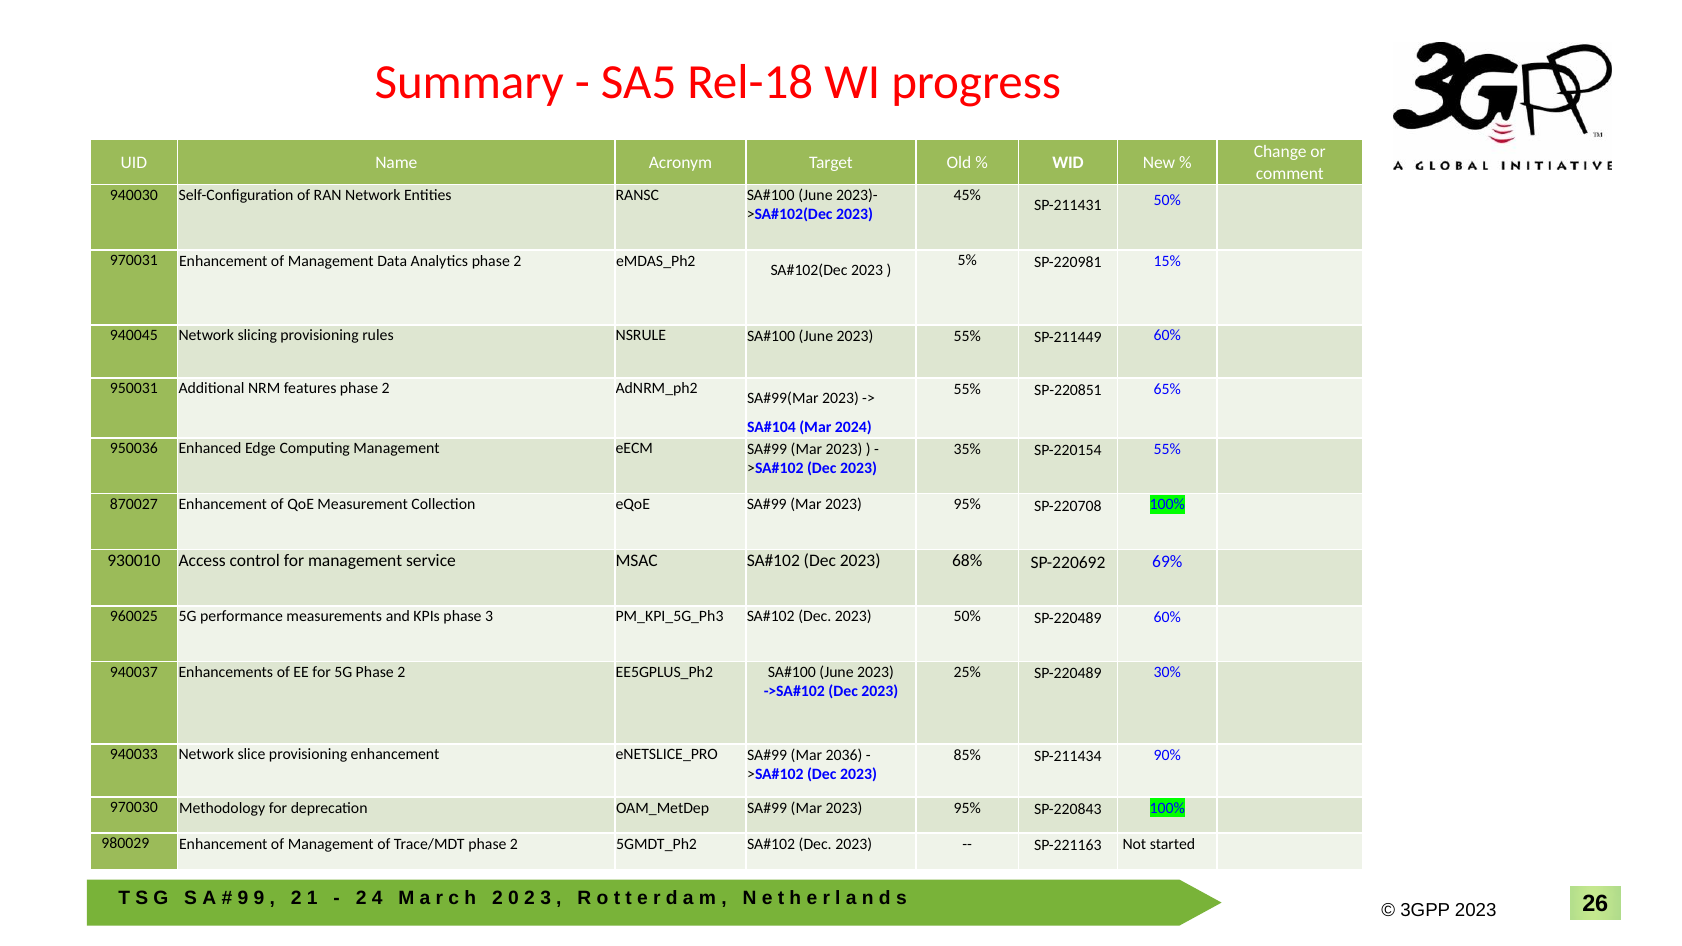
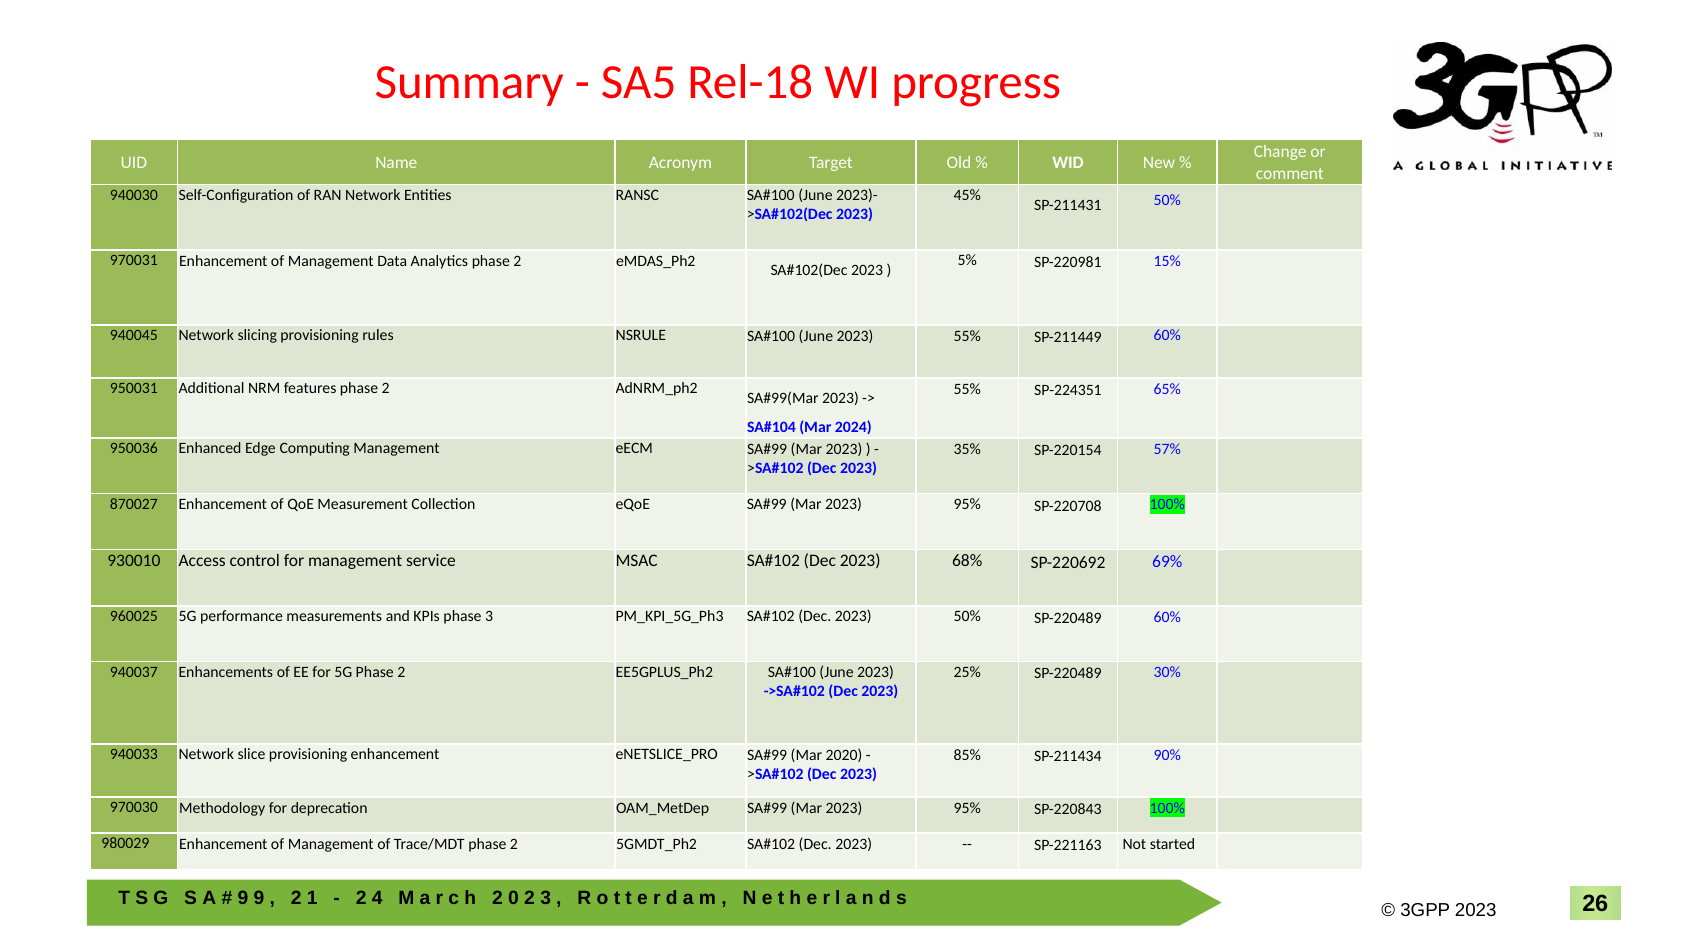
SP-220851: SP-220851 -> SP-224351 (1068, 390)
SP-220154 55%: 55% -> 57% (1167, 449)
2036: 2036 -> 2020 (844, 755)
